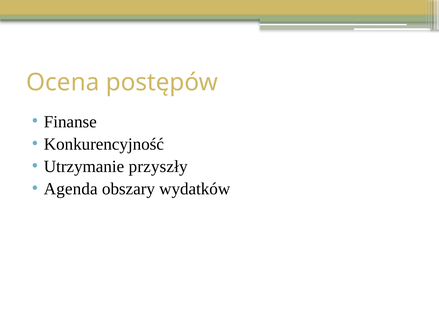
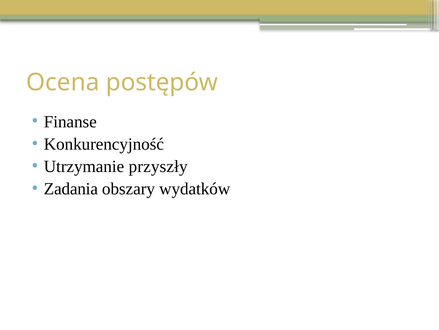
Agenda: Agenda -> Zadania (71, 189)
